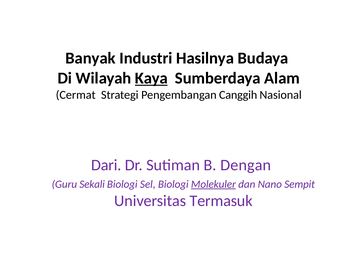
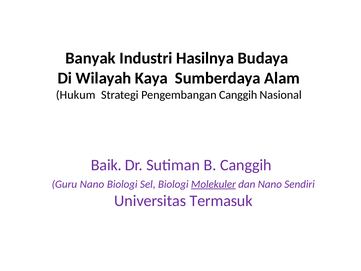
Kaya underline: present -> none (151, 78)
Cermat: Cermat -> Hukum (76, 95)
Dari: Dari -> Baik (106, 165)
B Dengan: Dengan -> Canggih (246, 165)
Guru Sekali: Sekali -> Nano (92, 184)
Sempit: Sempit -> Sendiri (300, 184)
